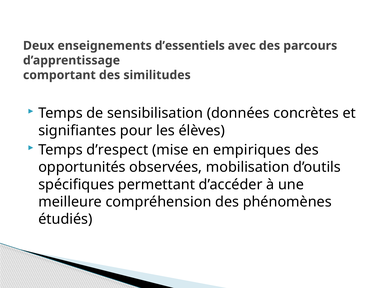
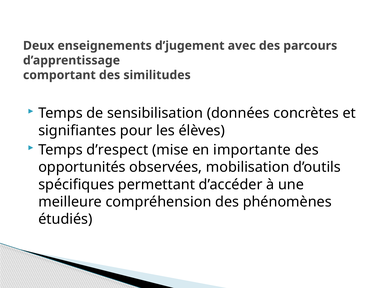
d’essentiels: d’essentiels -> d’jugement (190, 46)
empiriques: empiriques -> importante (252, 150)
